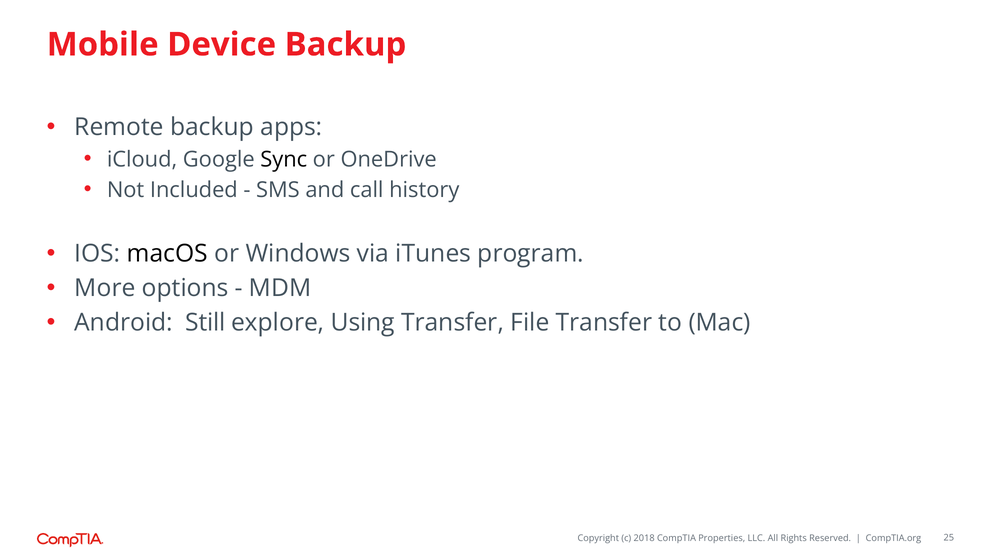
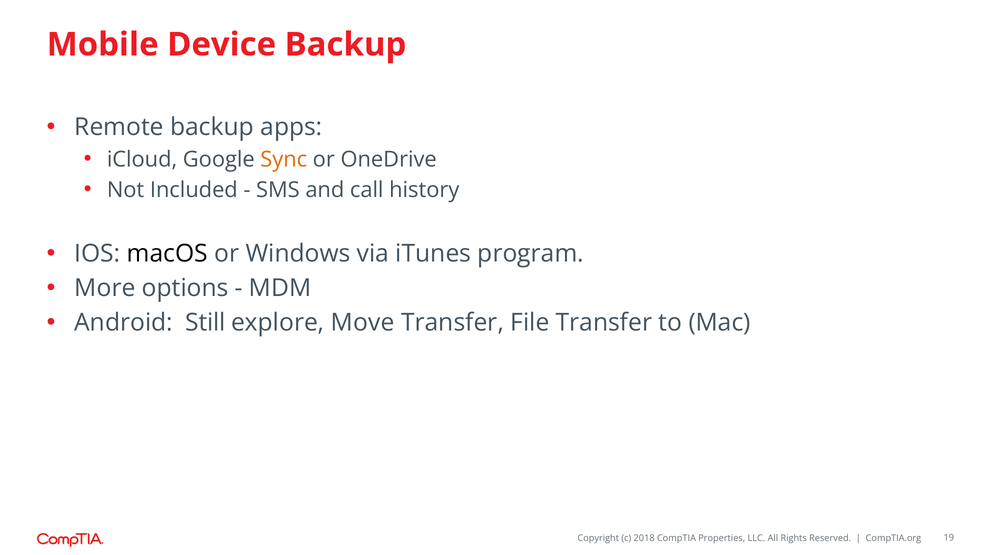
Sync colour: black -> orange (284, 159)
Using: Using -> Move (363, 323)
25: 25 -> 19 (949, 538)
